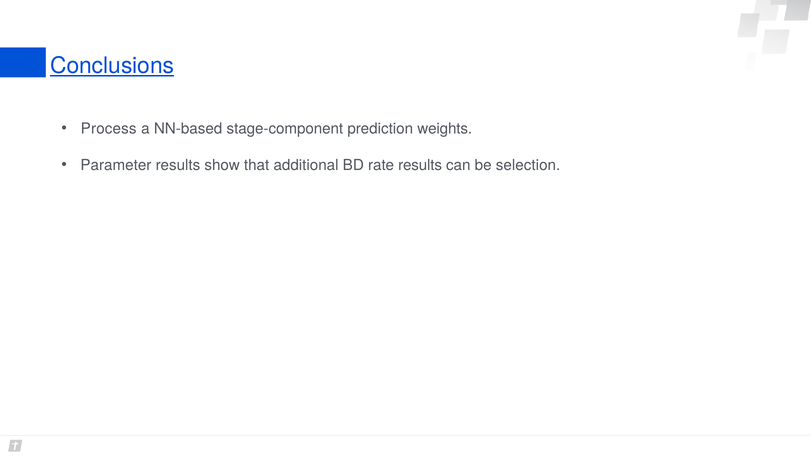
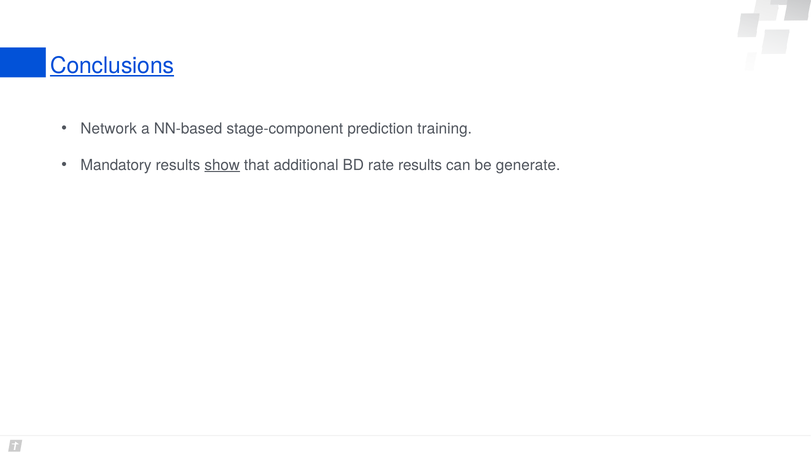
Process: Process -> Network (109, 129)
weights: weights -> training (445, 129)
Parameter: Parameter -> Mandatory (116, 165)
show underline: none -> present (222, 165)
selection: selection -> generate (528, 165)
